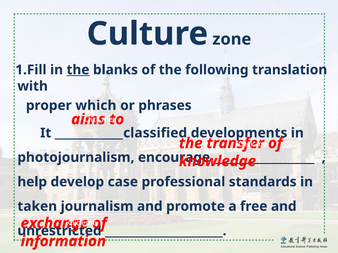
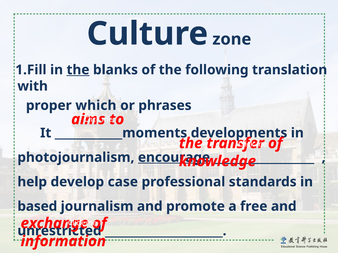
____________classified: ____________classified -> ____________moments (121, 133)
encourage underline: none -> present (174, 158)
taken: taken -> based (37, 207)
